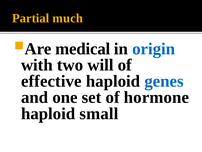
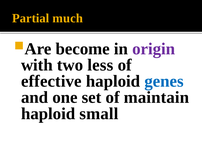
medical: medical -> become (83, 49)
origin colour: blue -> purple (154, 49)
will: will -> less (100, 65)
hormone: hormone -> maintain (156, 97)
